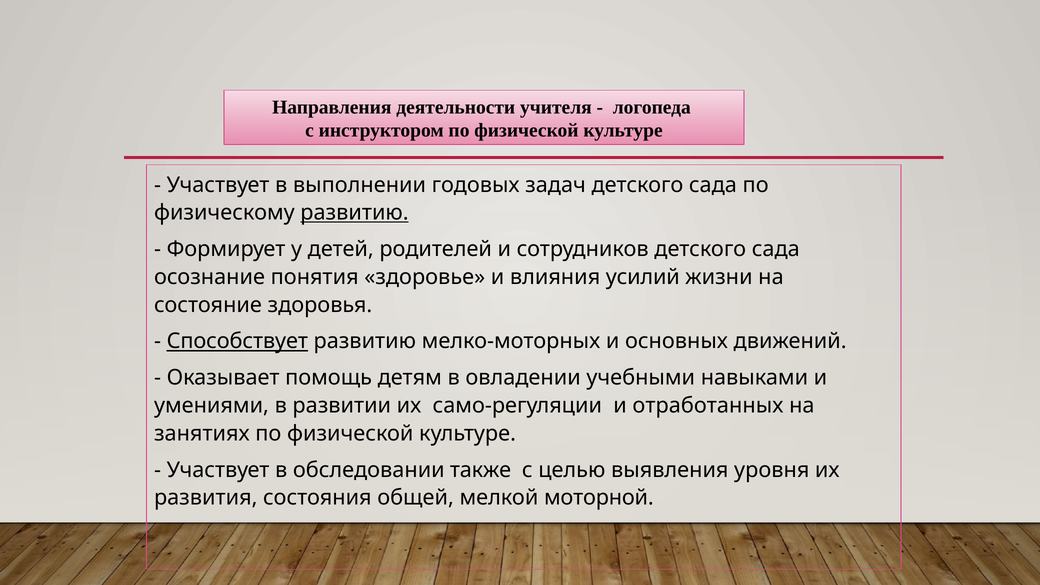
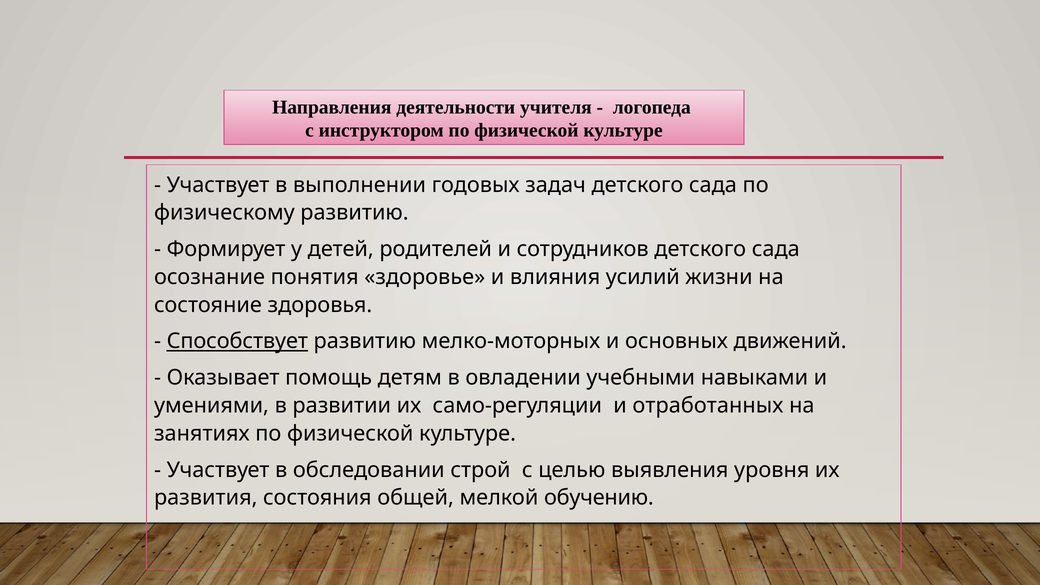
развитию underline: present -> none (354, 213)
также: также -> строй (480, 470)
моторной: моторной -> обучению (599, 498)
